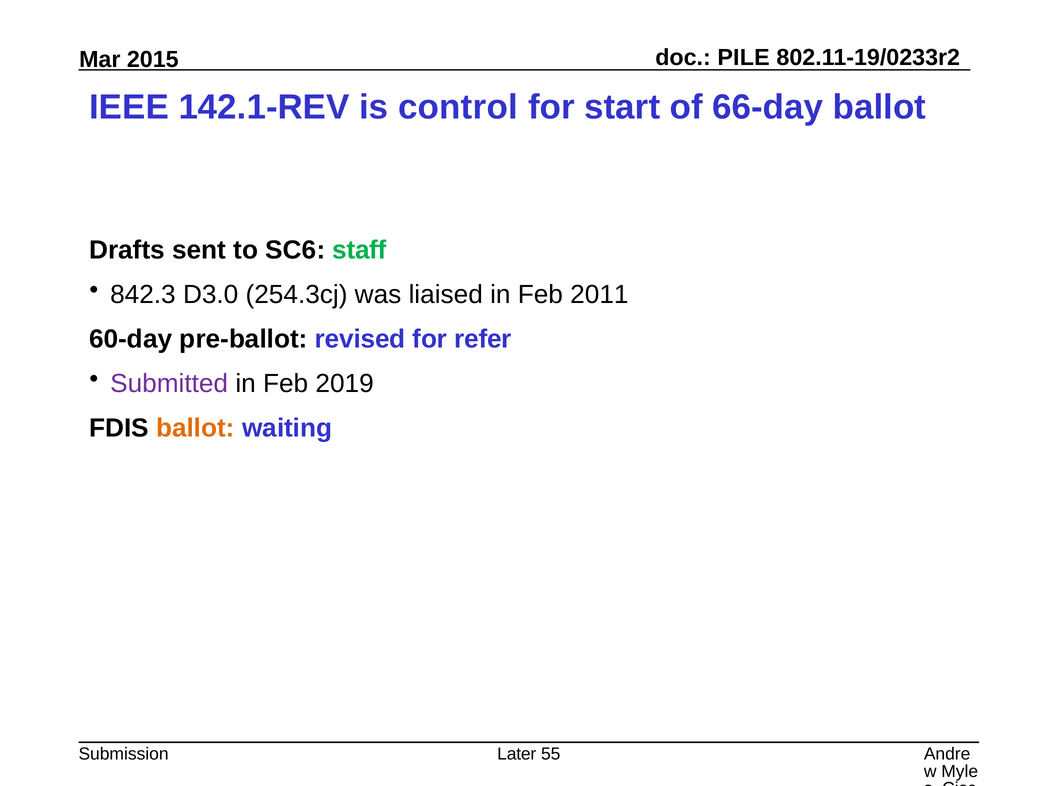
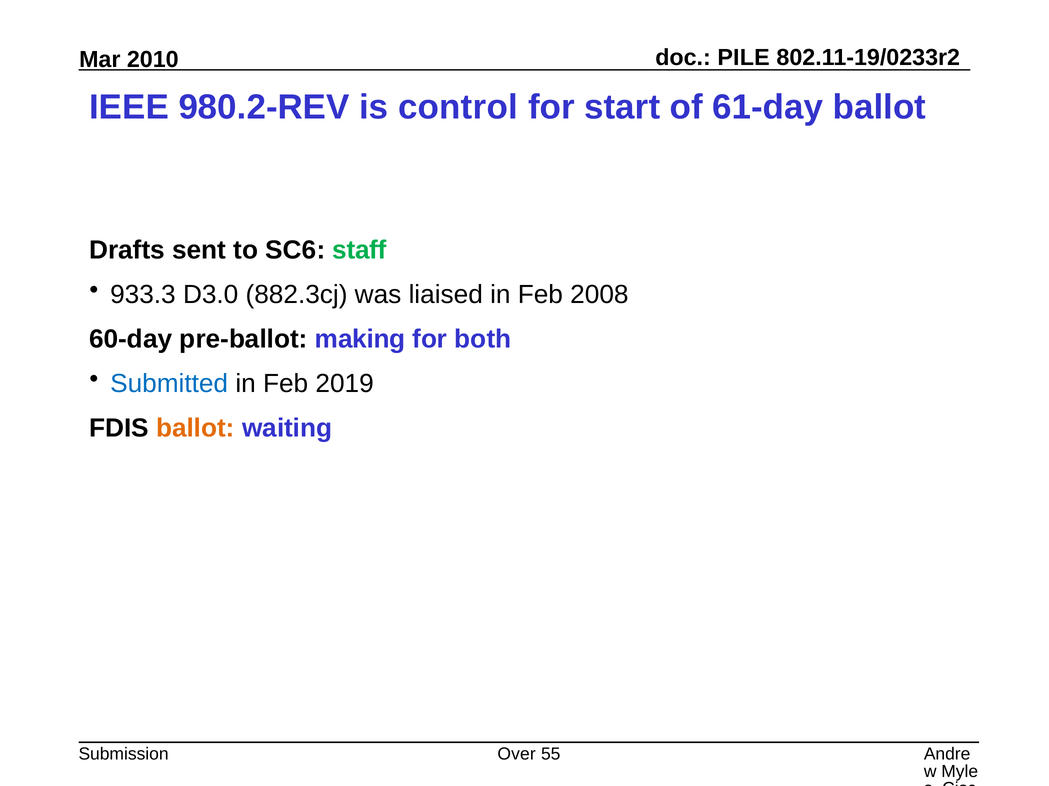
2015: 2015 -> 2010 (153, 60)
142.1-REV: 142.1-REV -> 980.2-REV (264, 107)
66-day: 66-day -> 61-day (768, 107)
842.3: 842.3 -> 933.3 (143, 295)
254.3cj: 254.3cj -> 882.3cj (297, 295)
2011: 2011 -> 2008 (599, 295)
revised: revised -> making (360, 339)
refer: refer -> both (483, 339)
Submitted colour: purple -> blue (169, 384)
Later: Later -> Over (517, 755)
